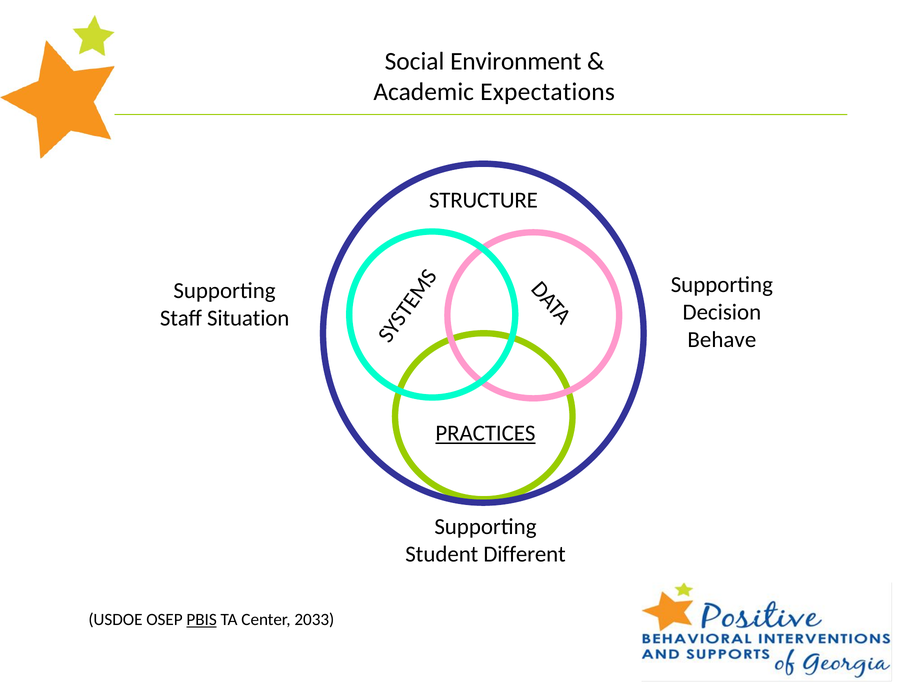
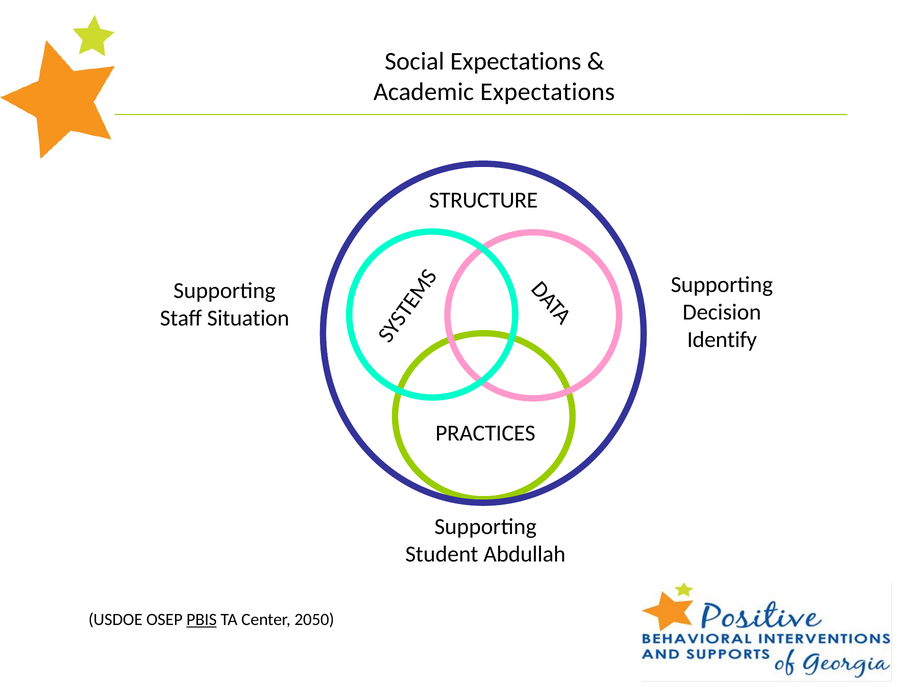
Social Environment: Environment -> Expectations (516, 61)
Behave: Behave -> Identify (722, 339)
PRACTICES underline: present -> none (485, 433)
Different: Different -> Abdullah (524, 554)
2033: 2033 -> 2050 (314, 620)
